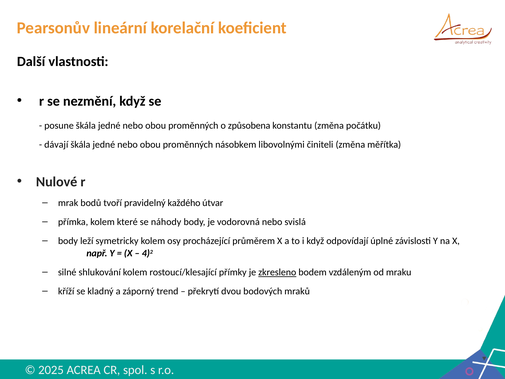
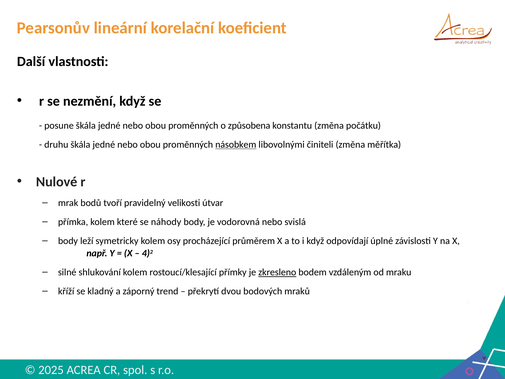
dávají: dávají -> druhu (56, 145)
násobkem underline: none -> present (236, 145)
každého: každého -> velikosti (184, 203)
